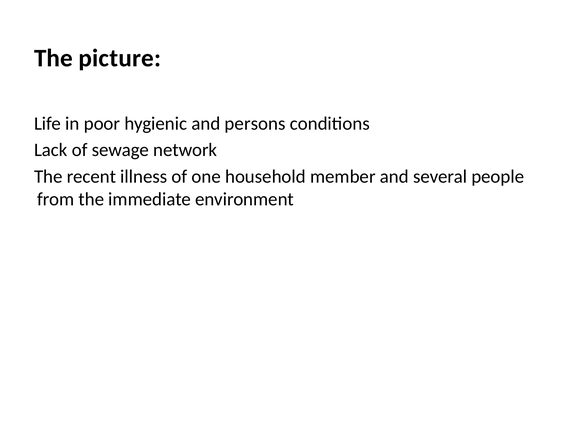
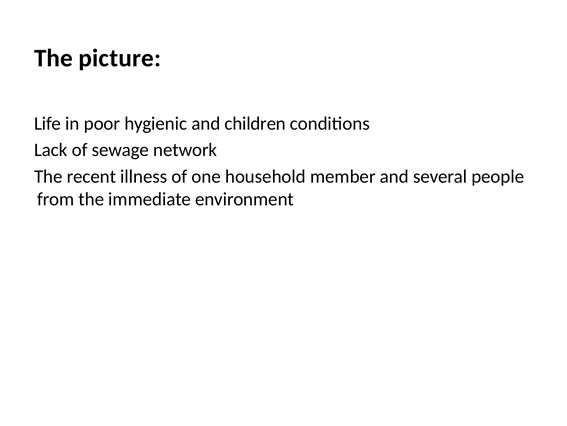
persons: persons -> children (255, 123)
